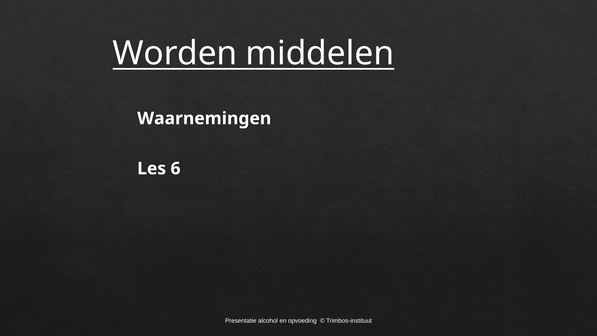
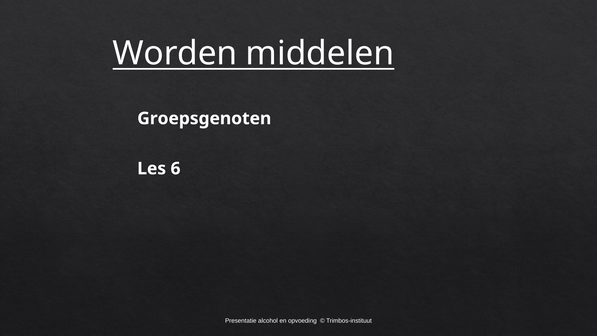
Waarnemingen: Waarnemingen -> Groepsgenoten (204, 118)
